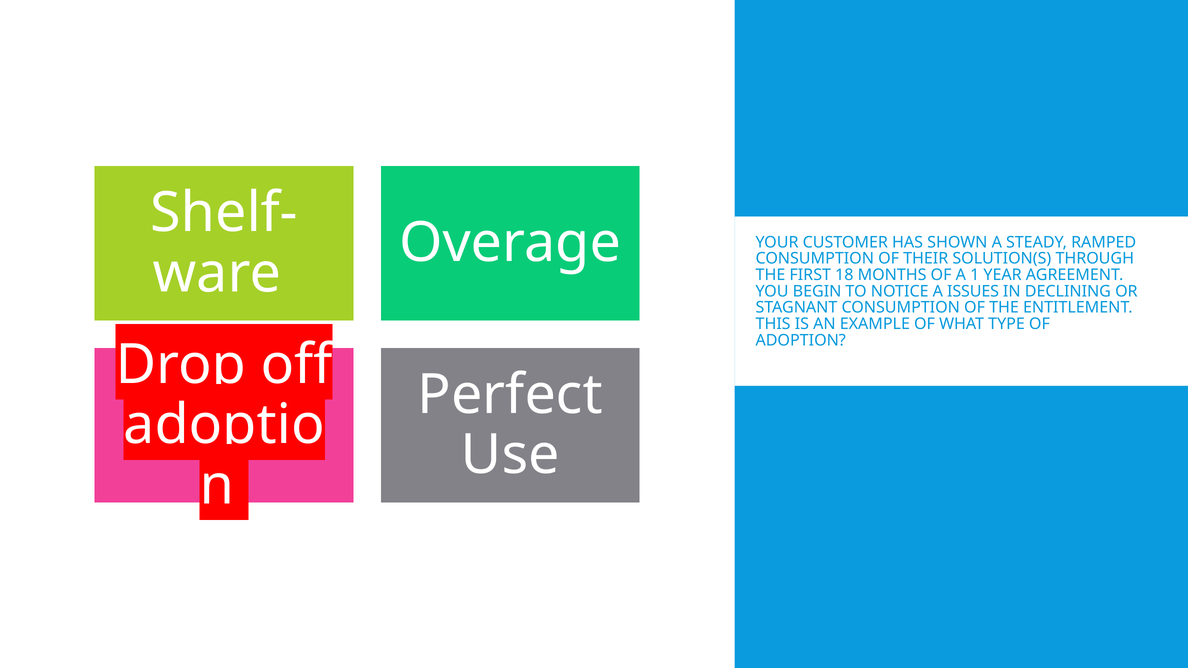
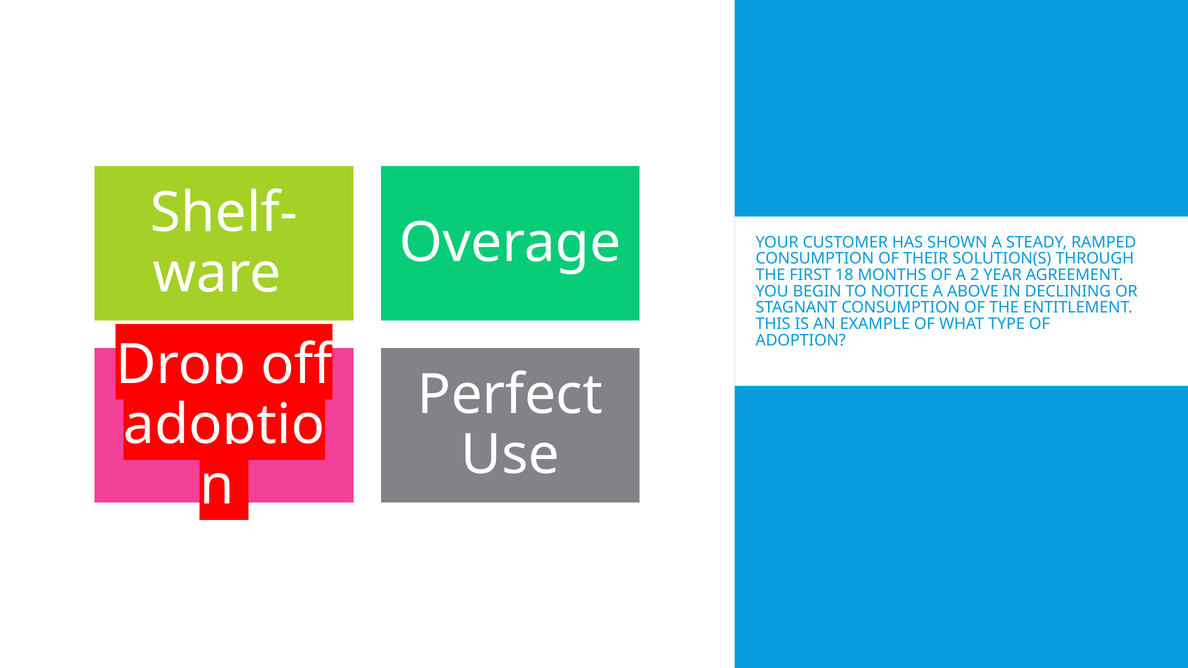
1: 1 -> 2 (975, 275)
ISSUES: ISSUES -> ABOVE (973, 291)
